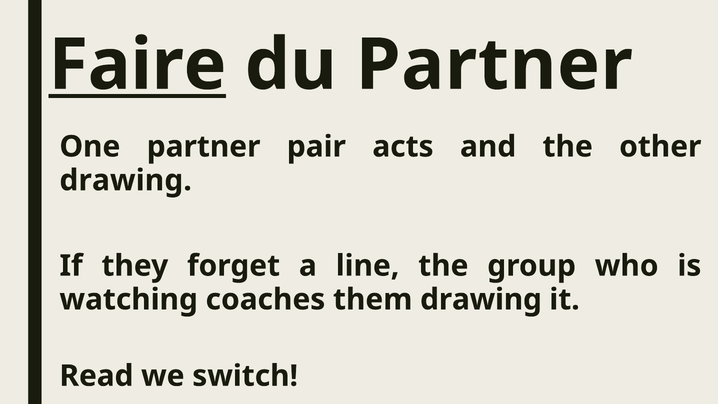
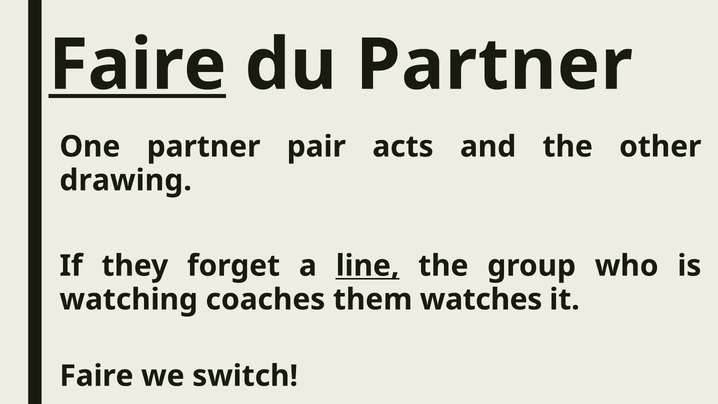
line underline: none -> present (367, 266)
them drawing: drawing -> watches (481, 299)
Read: Read -> Faire (96, 376)
